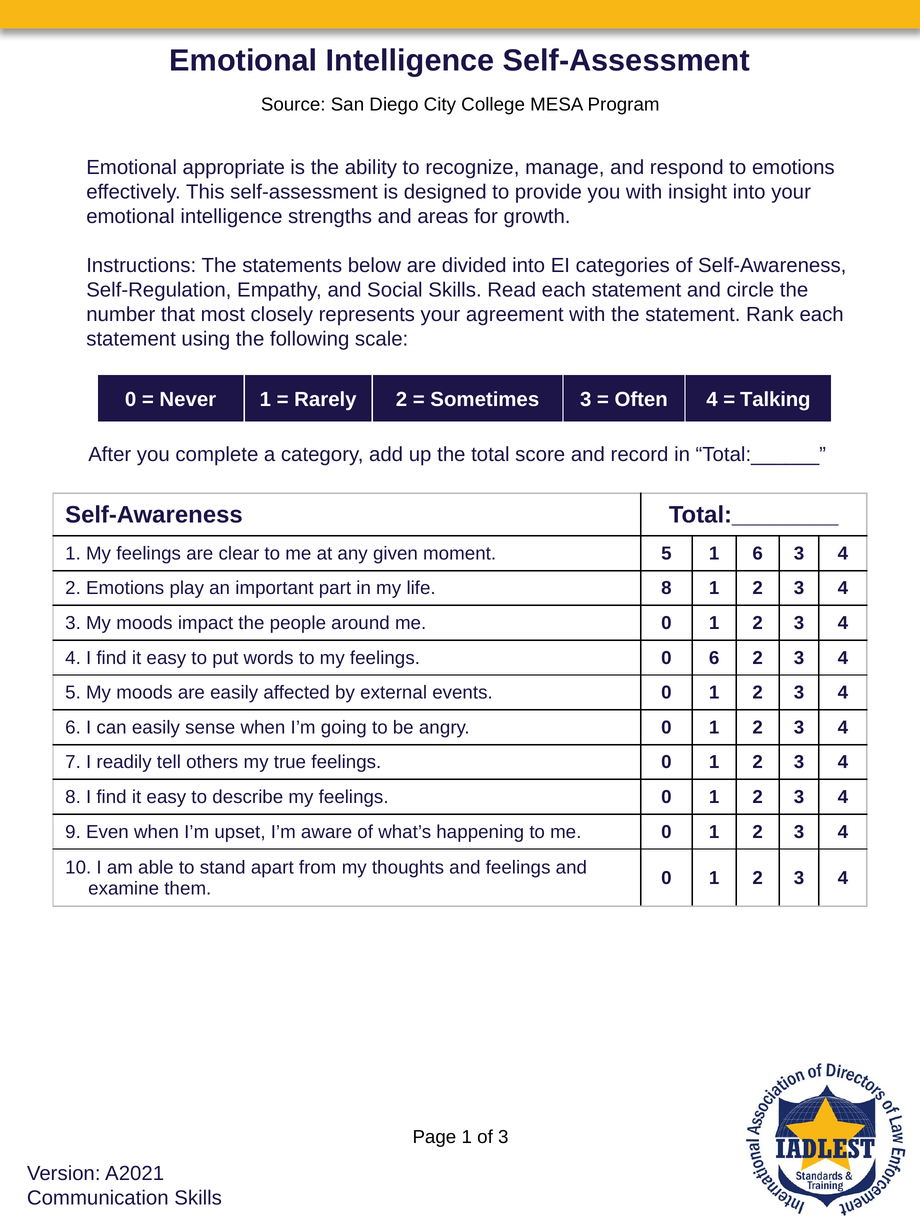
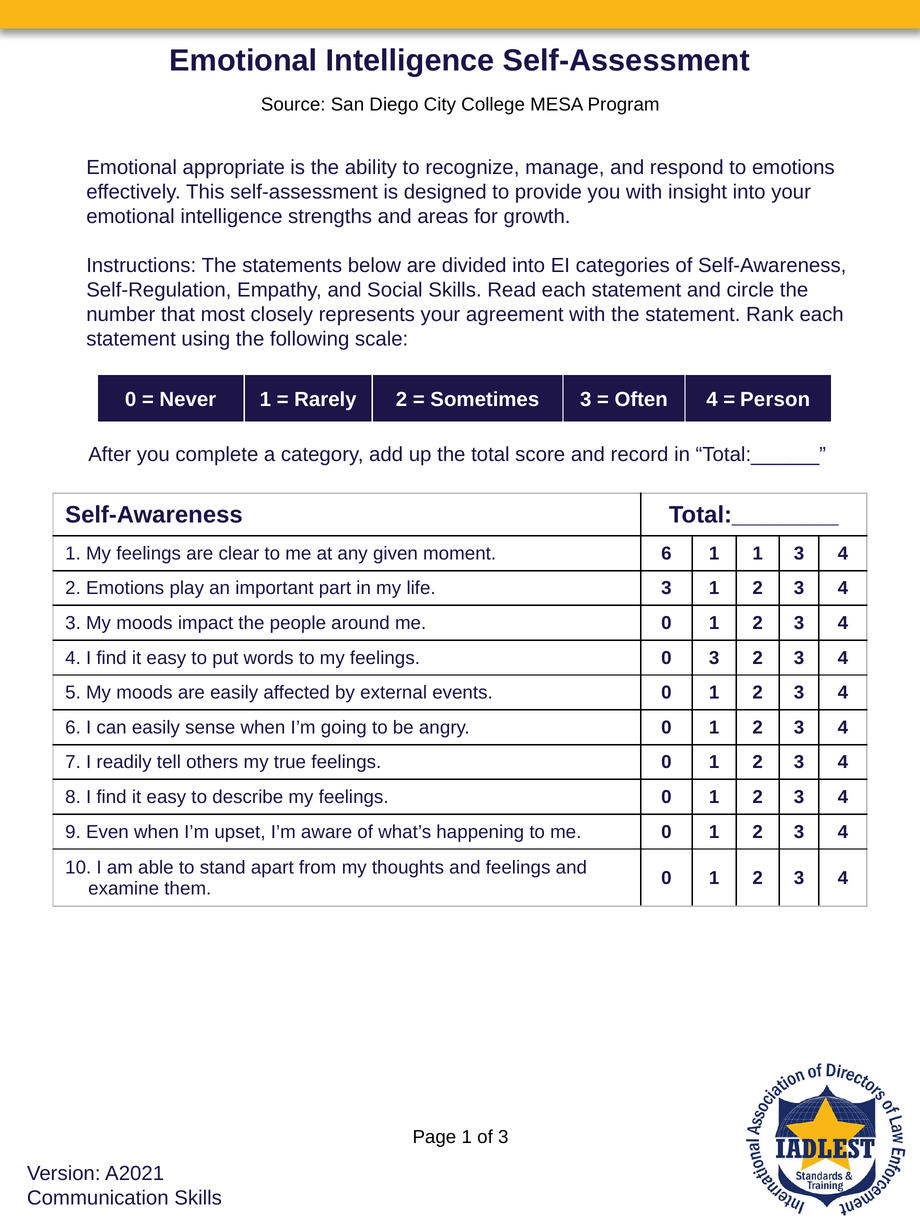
Talking: Talking -> Person (775, 400)
moment 5: 5 -> 6 (666, 554)
1 6: 6 -> 1 (758, 554)
life 8: 8 -> 3 (666, 589)
0 6: 6 -> 3 (714, 658)
